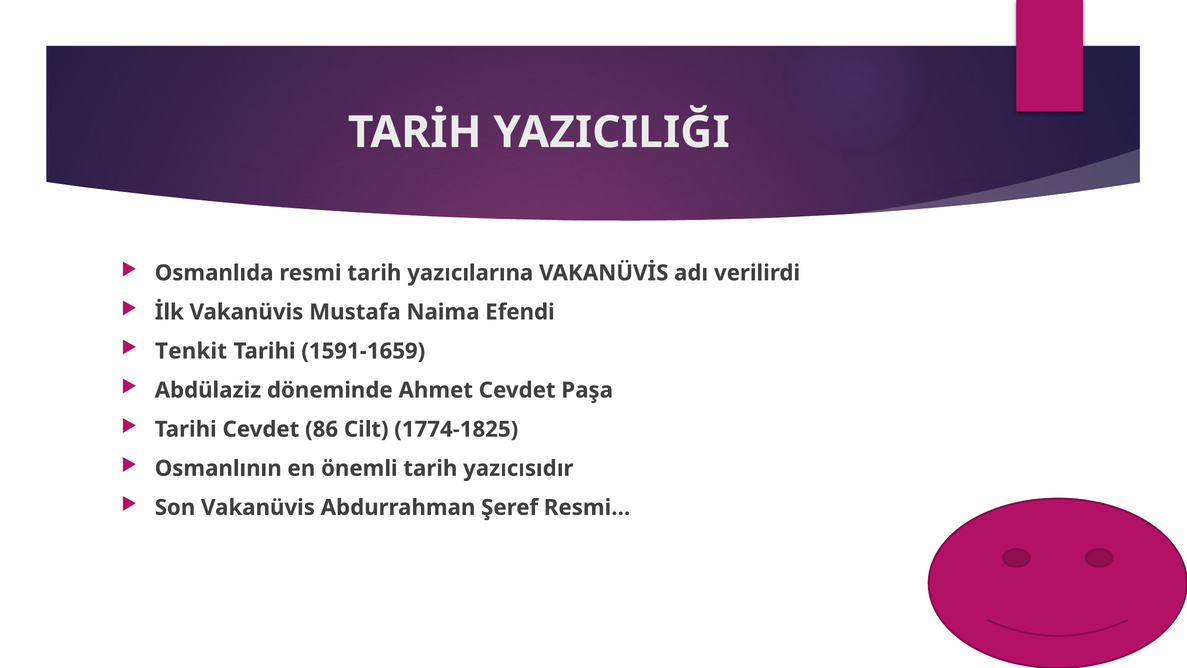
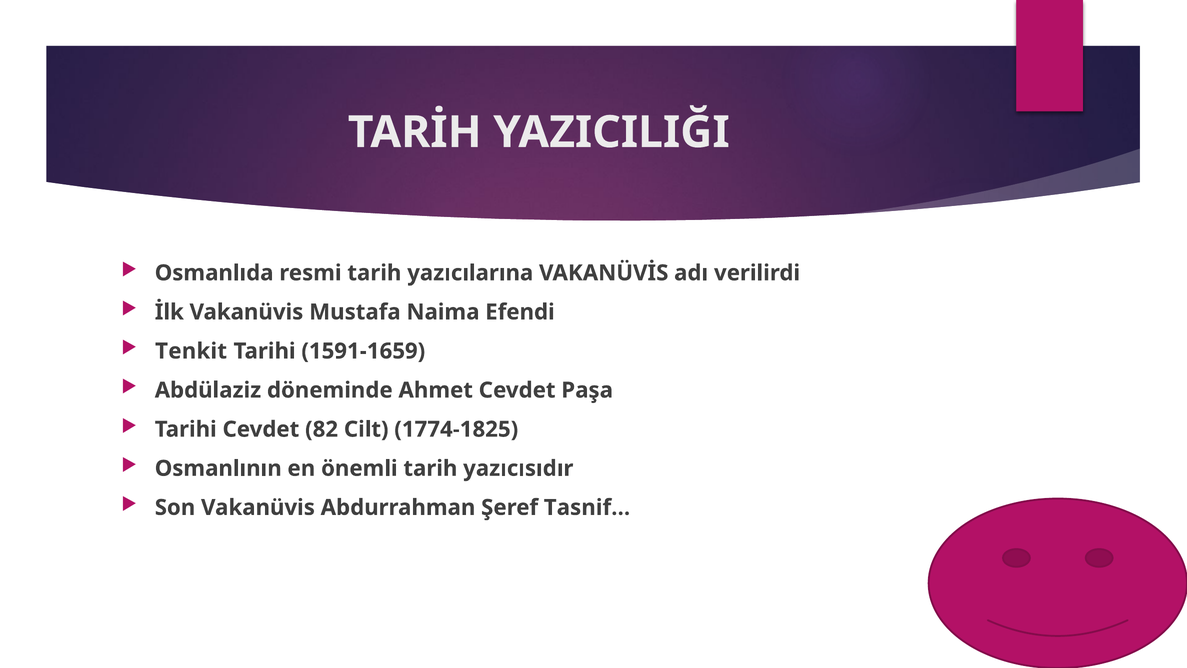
86: 86 -> 82 (322, 429)
Resmi…: Resmi… -> Tasnif… (587, 507)
